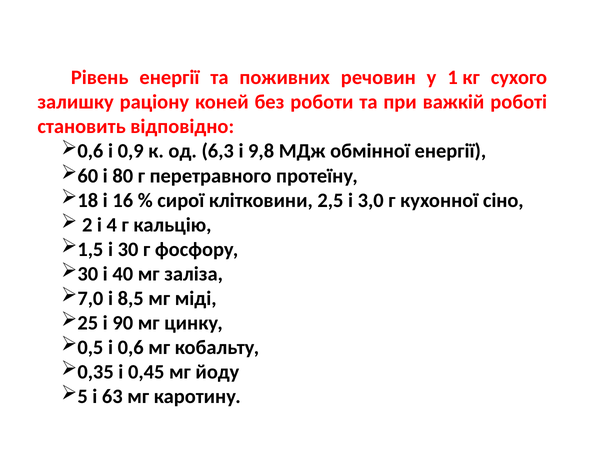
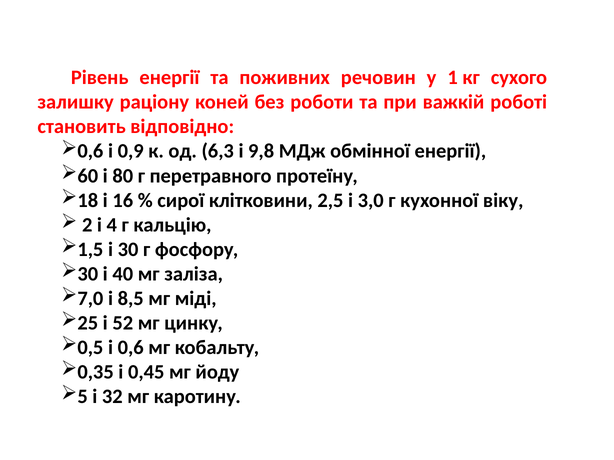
сіно: сіно -> віку (503, 201)
90: 90 -> 52 (123, 323)
63: 63 -> 32 (112, 397)
